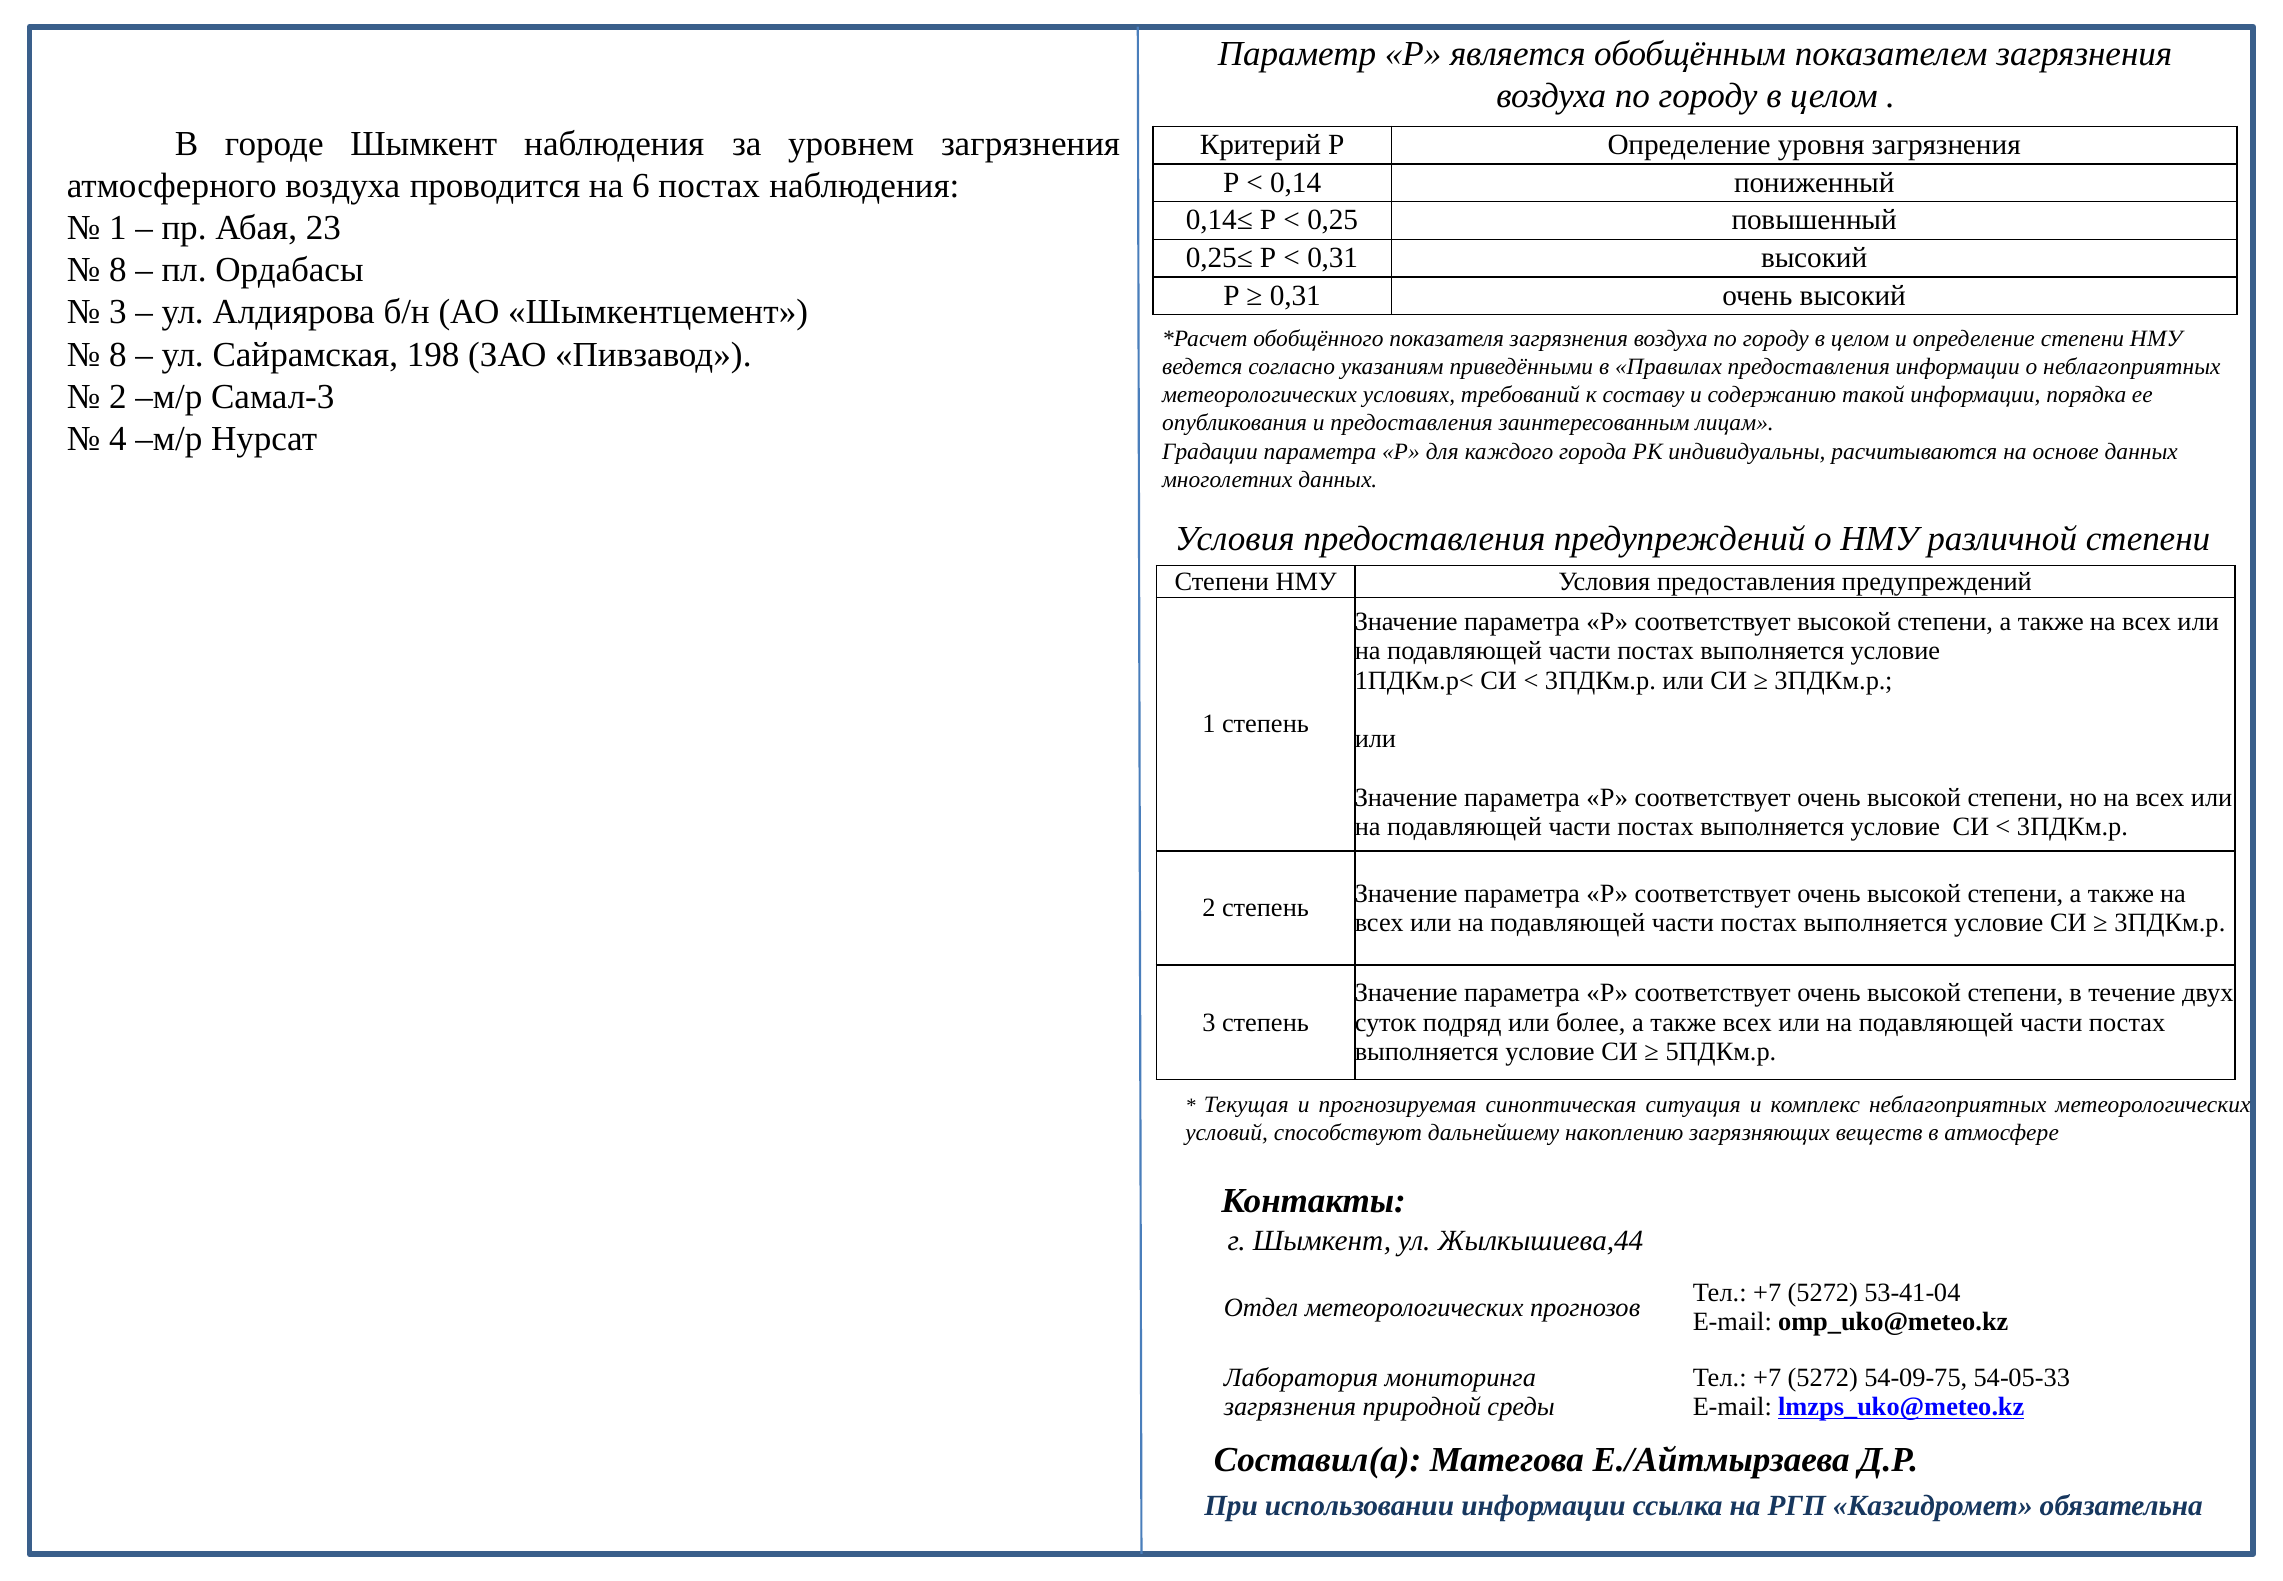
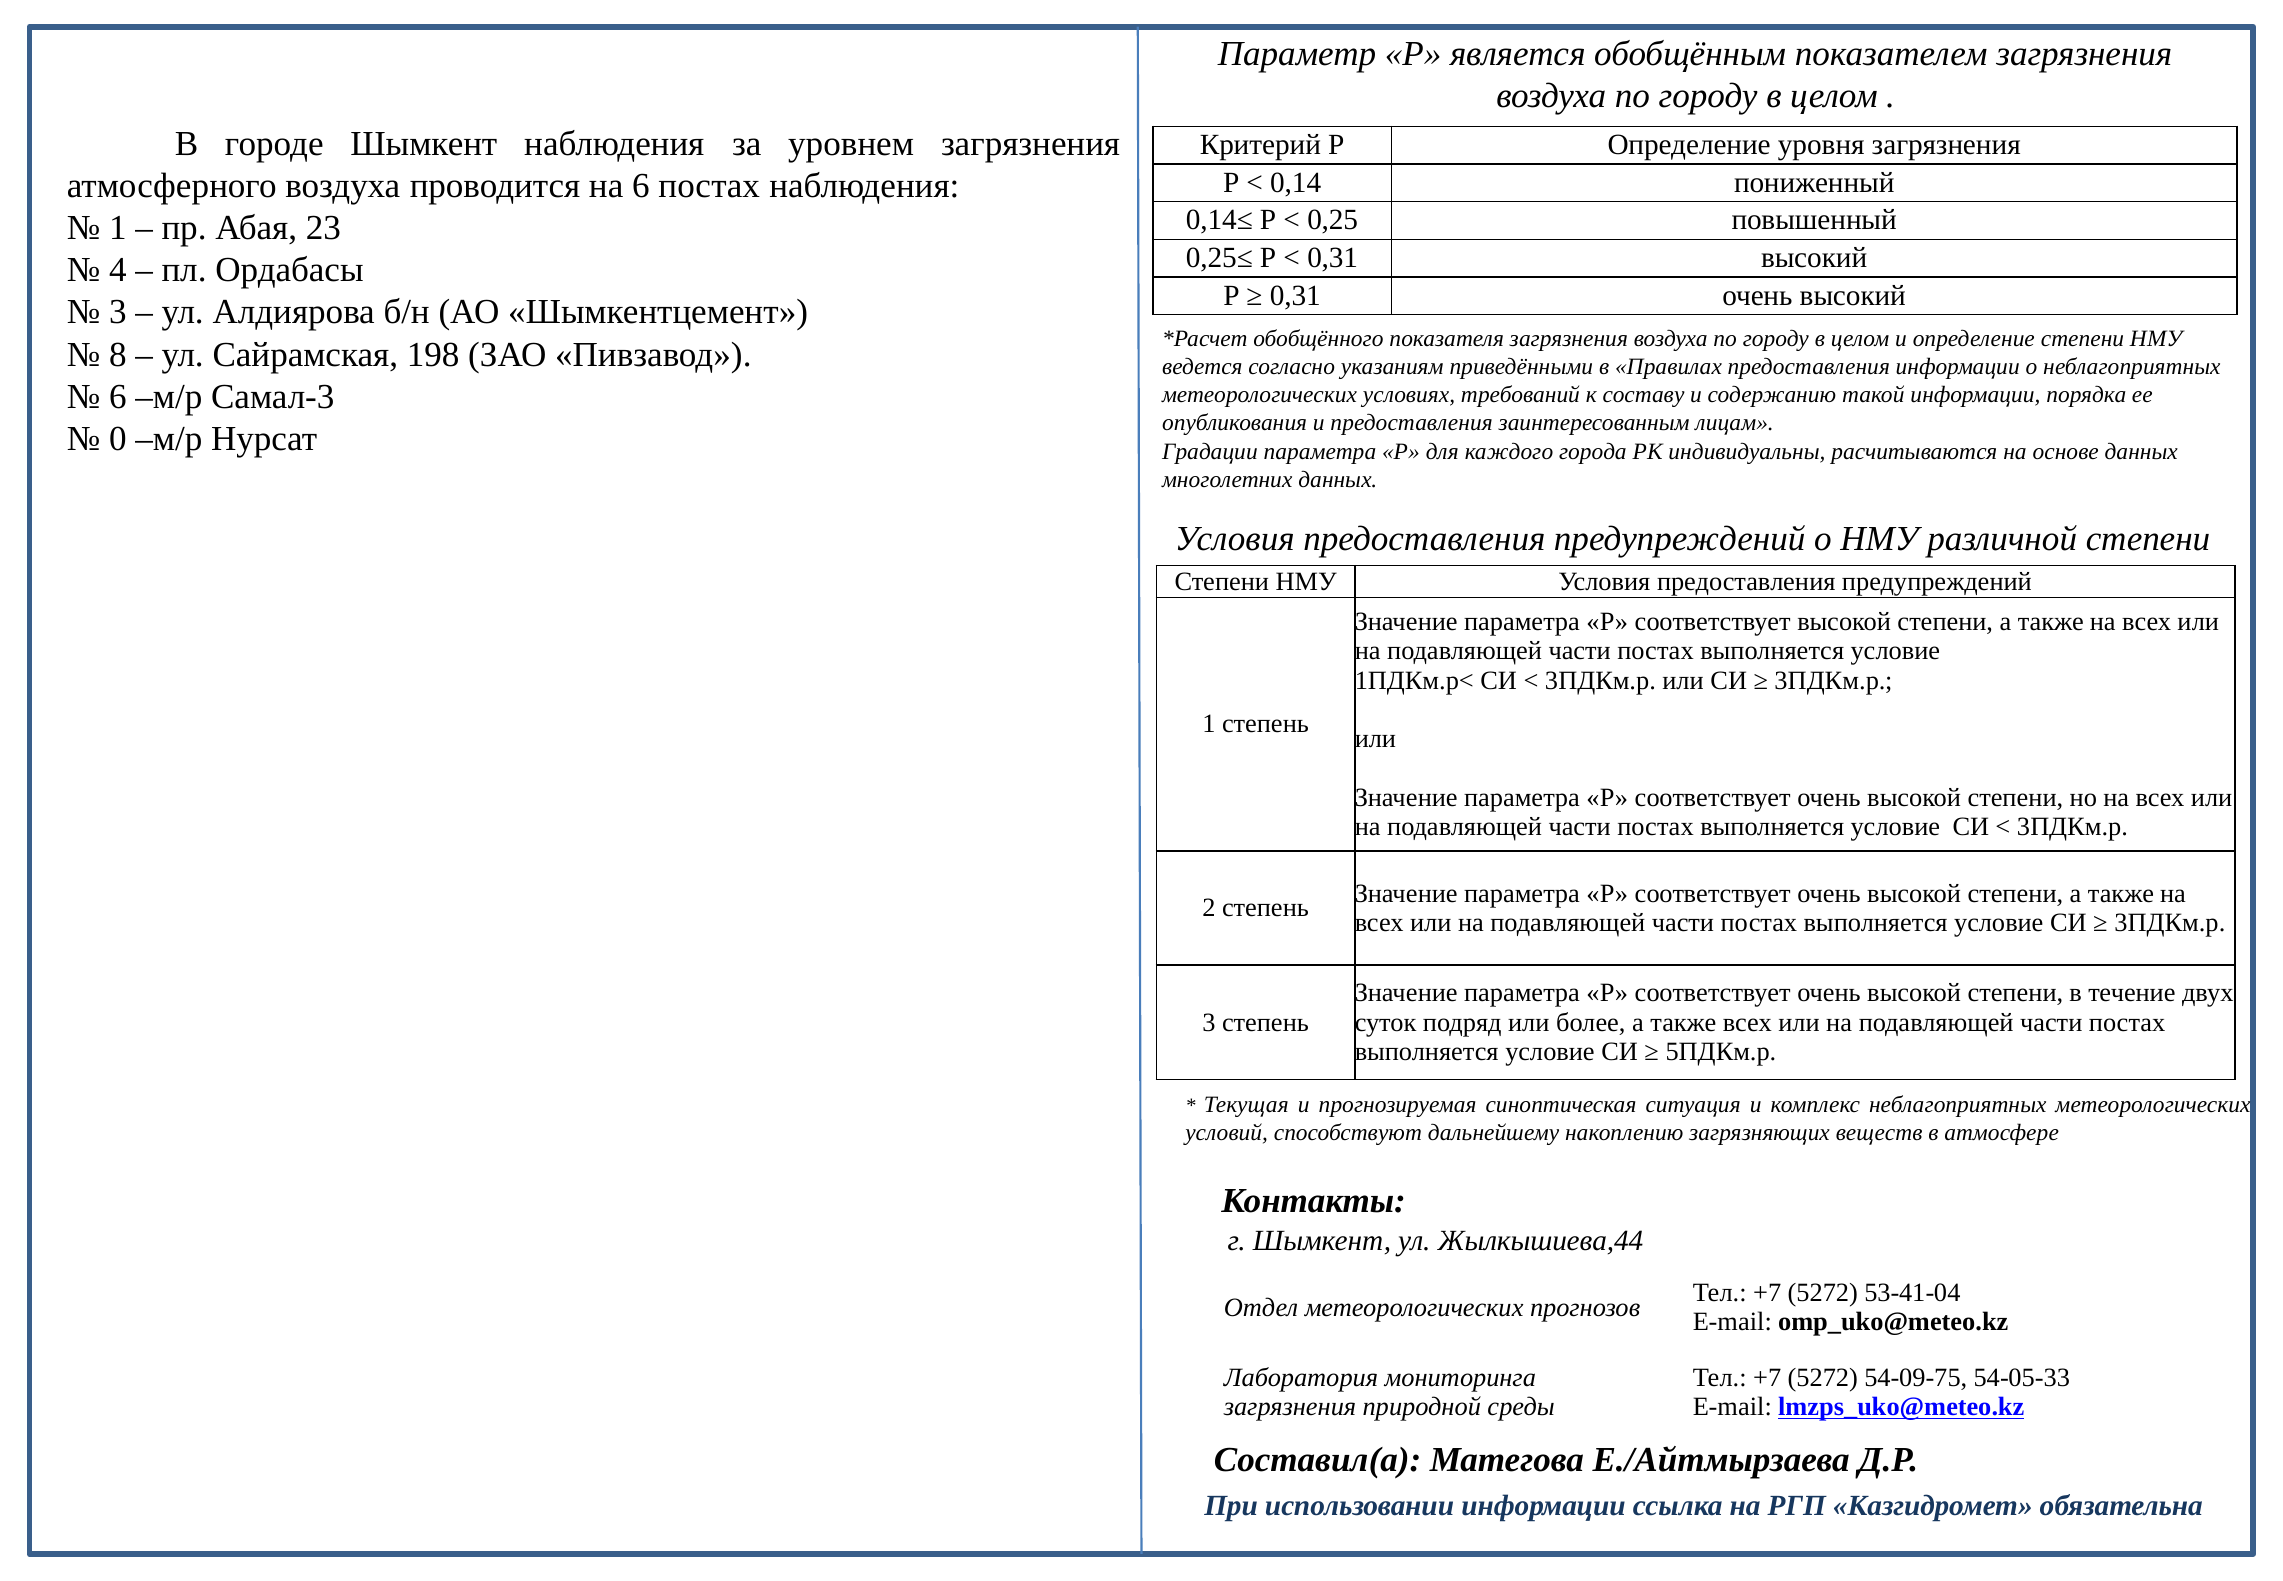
8: 8 -> 4 (118, 270)
2: 2 -> 6 (118, 397)
4: 4 -> 0 (118, 439)
